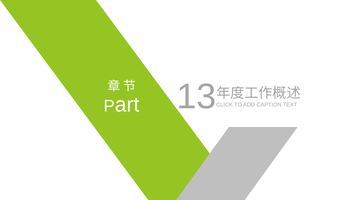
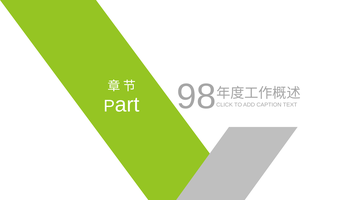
13: 13 -> 98 (196, 97)
